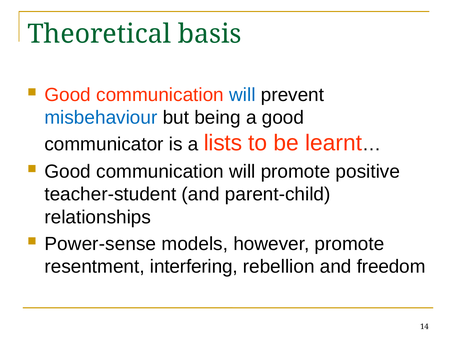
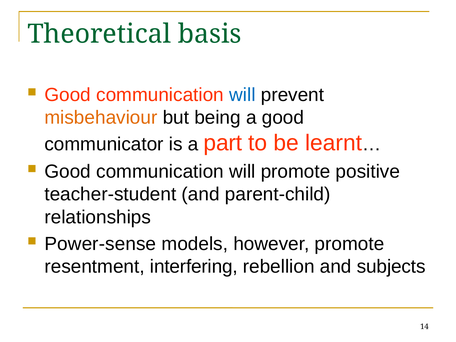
misbehaviour colour: blue -> orange (101, 118)
lists: lists -> part (223, 143)
freedom: freedom -> subjects (391, 267)
